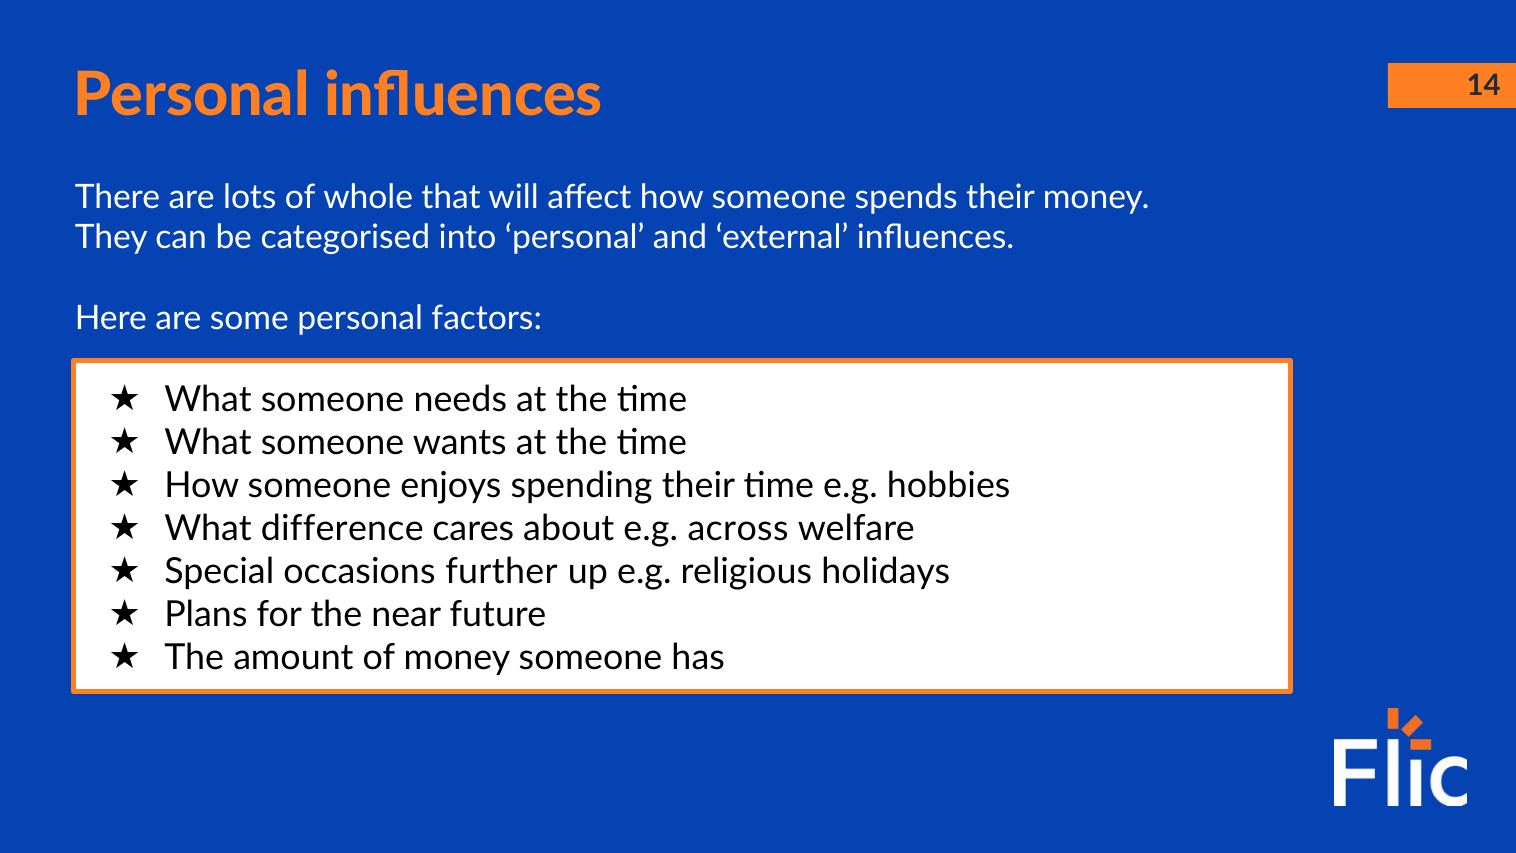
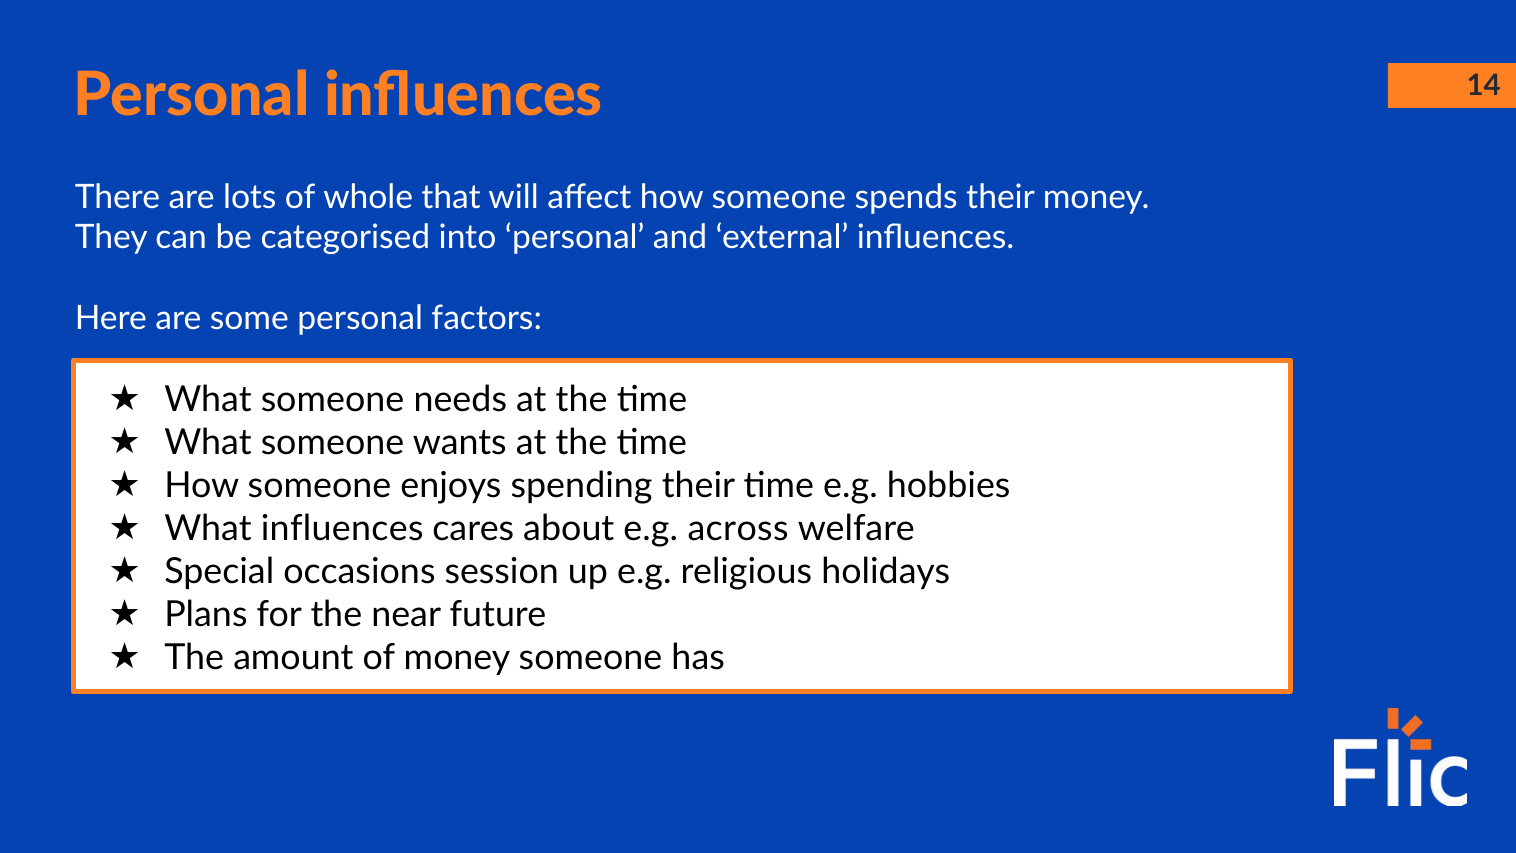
What difference: difference -> influences (342, 528)
further: further -> session (502, 571)
